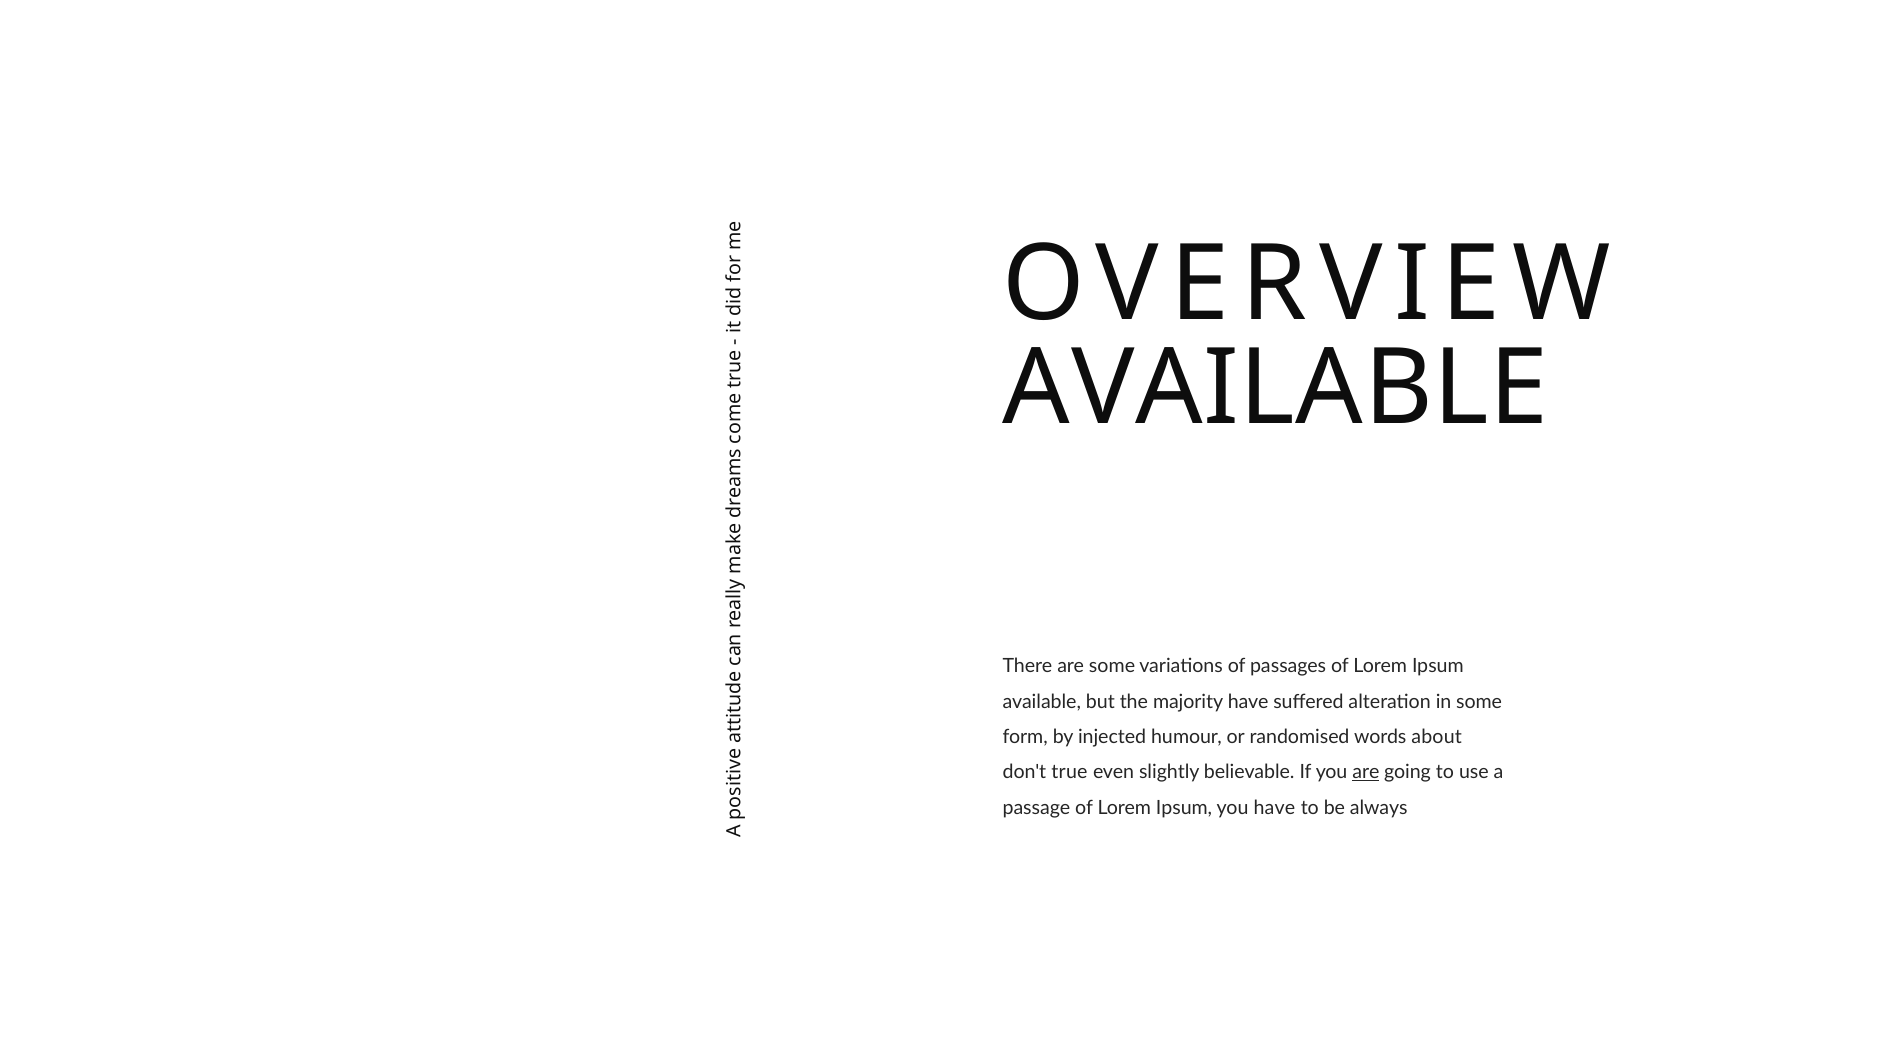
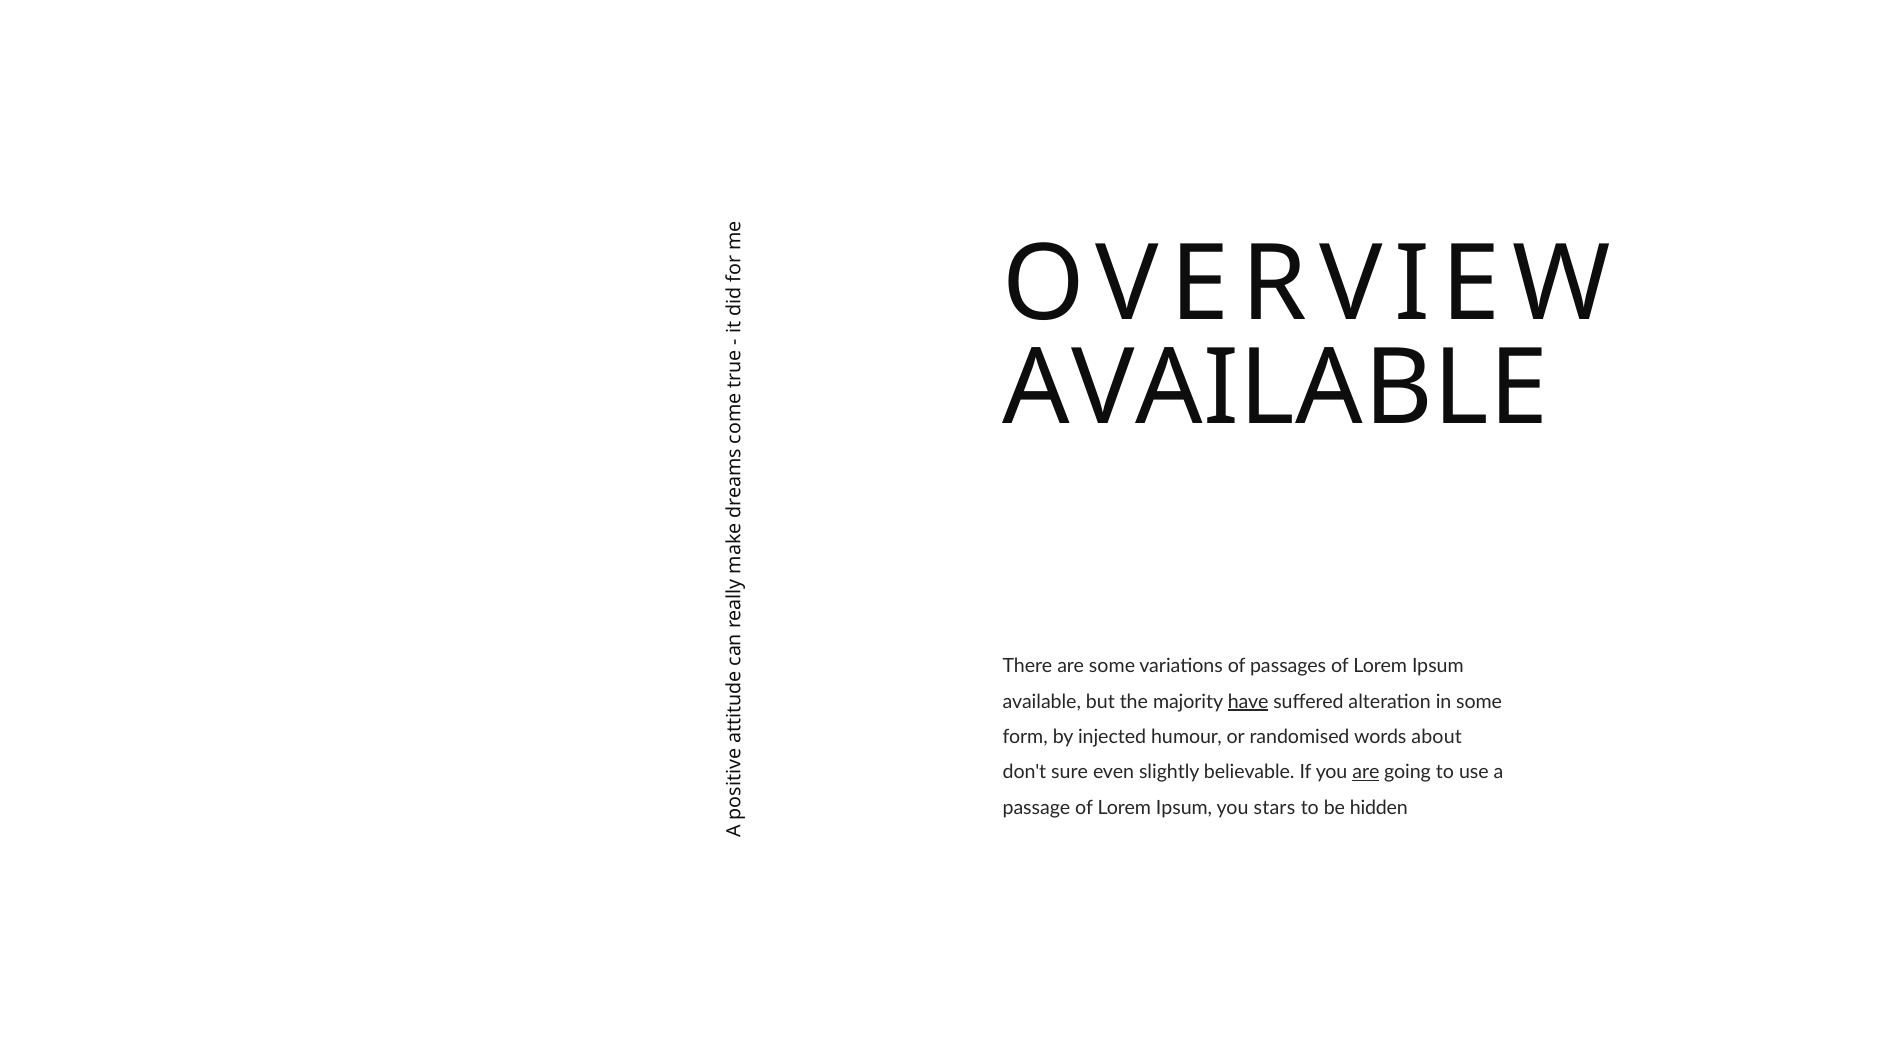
have underline: none -> present (1248, 701)
true: true -> sure (1070, 772)
you have: have -> stars (1274, 807)
always: always -> hidden (1379, 807)
